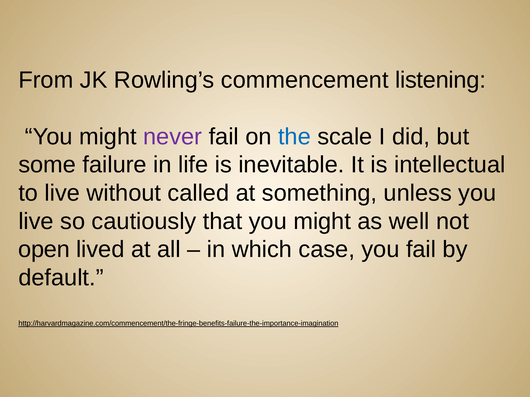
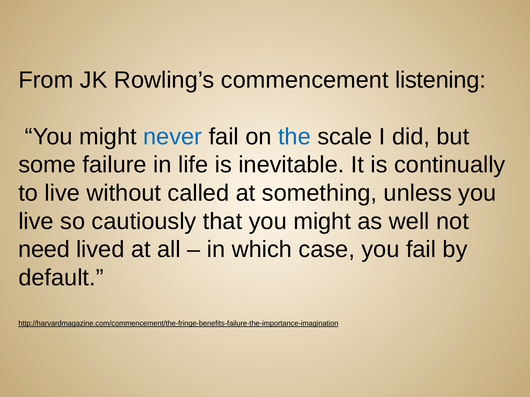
never colour: purple -> blue (173, 137)
intellectual: intellectual -> continually (450, 165)
open: open -> need (44, 250)
